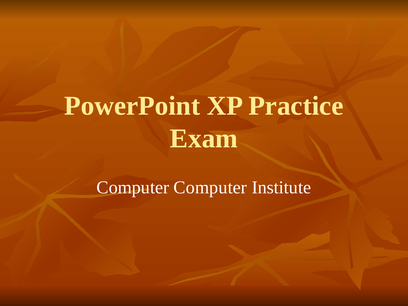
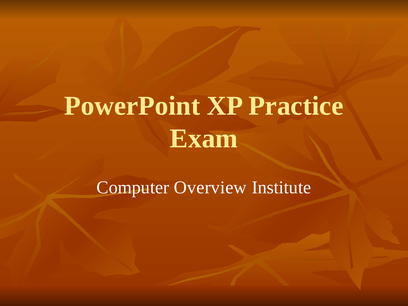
Computer Computer: Computer -> Overview (210, 188)
